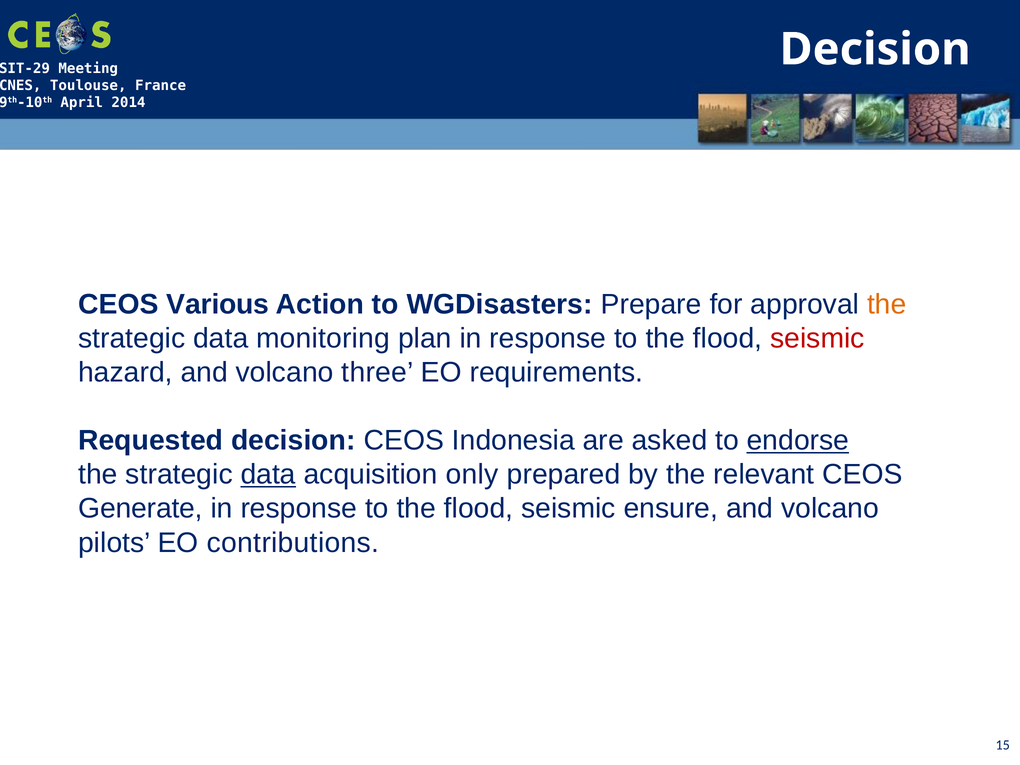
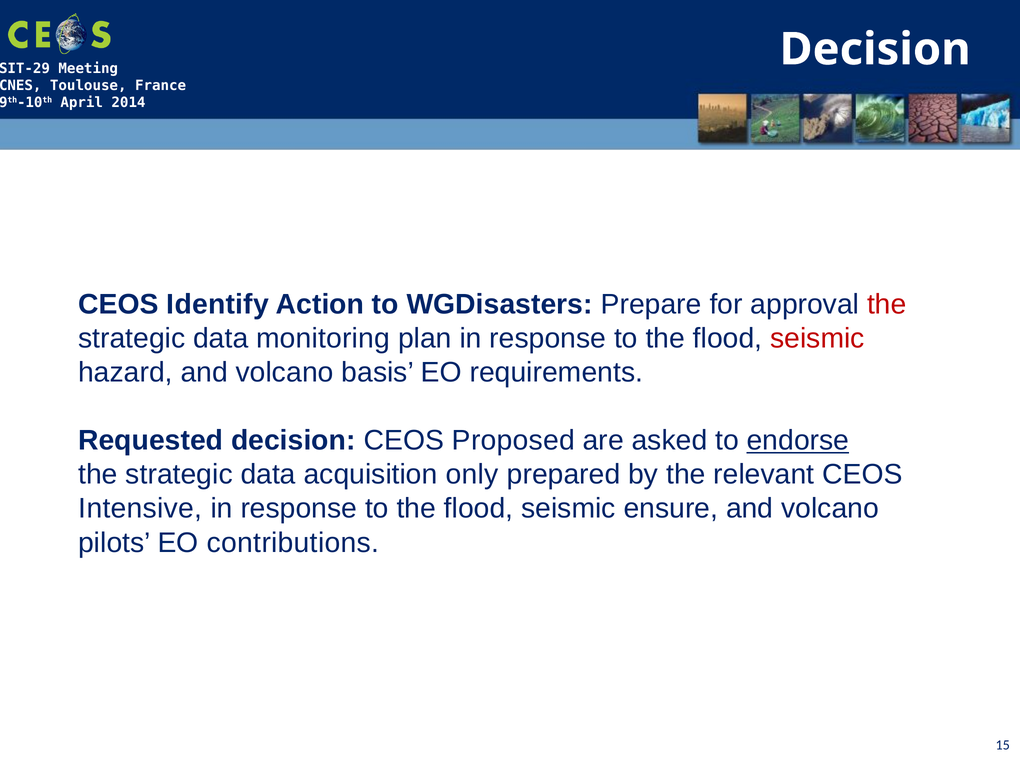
Various: Various -> Identify (218, 305)
the colour: orange -> red (887, 305)
three: three -> basis (378, 373)
Indonesia: Indonesia -> Proposed (513, 441)
data underline: present -> none (268, 475)
Generate: Generate -> Intensive (140, 509)
